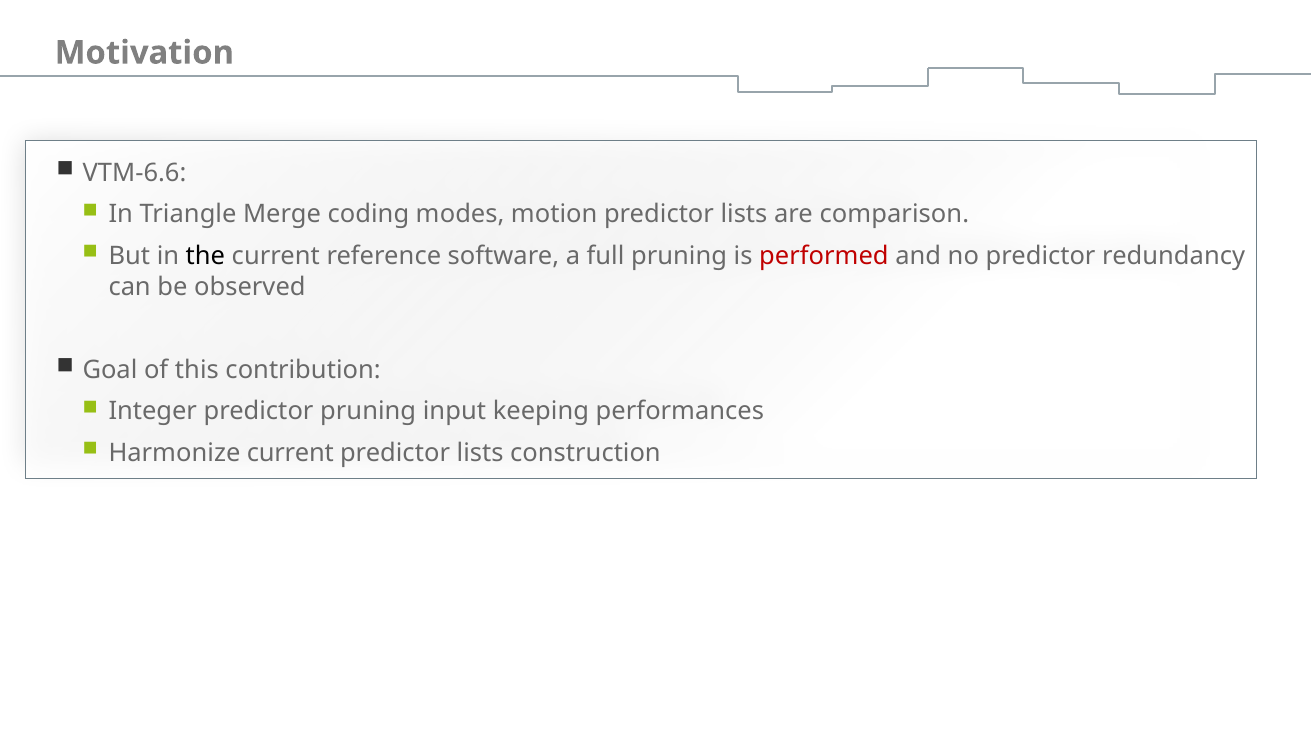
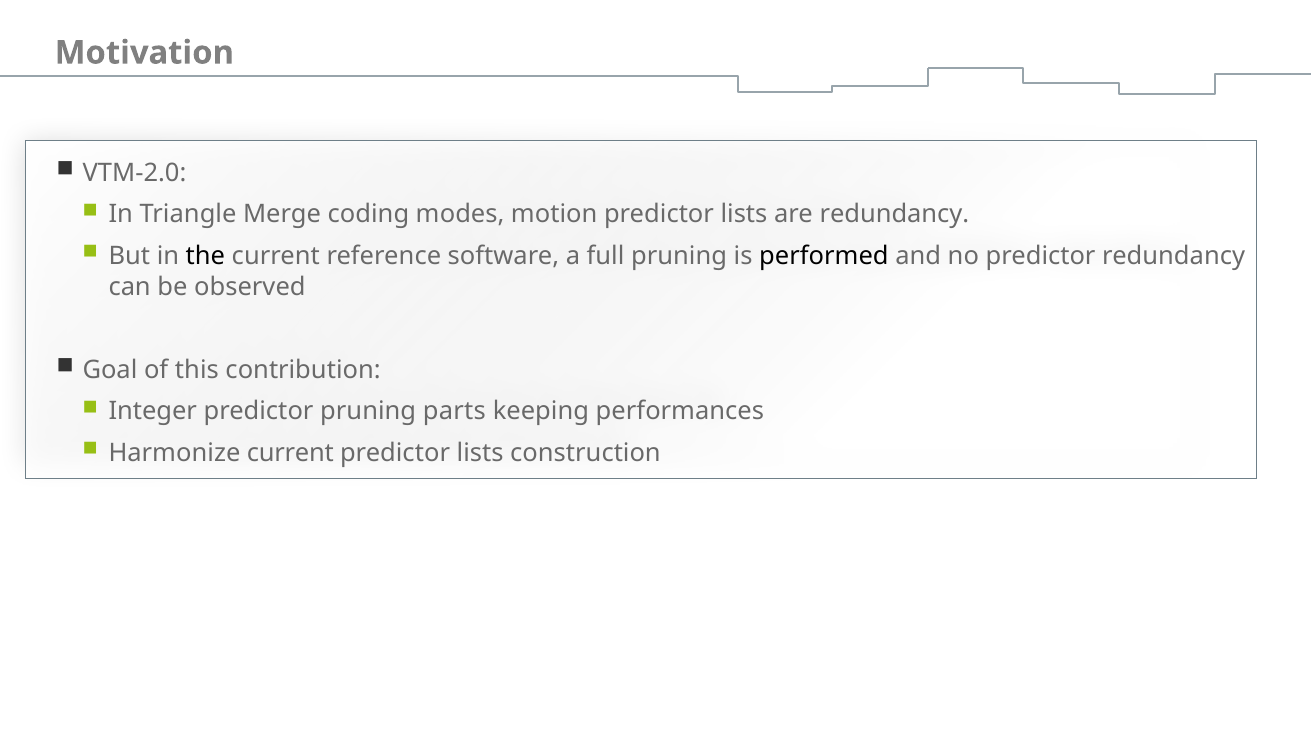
VTM-6.6: VTM-6.6 -> VTM-2.0 (135, 173)
are comparison: comparison -> redundancy (894, 215)
performed colour: red -> black (824, 256)
input: input -> parts (454, 411)
